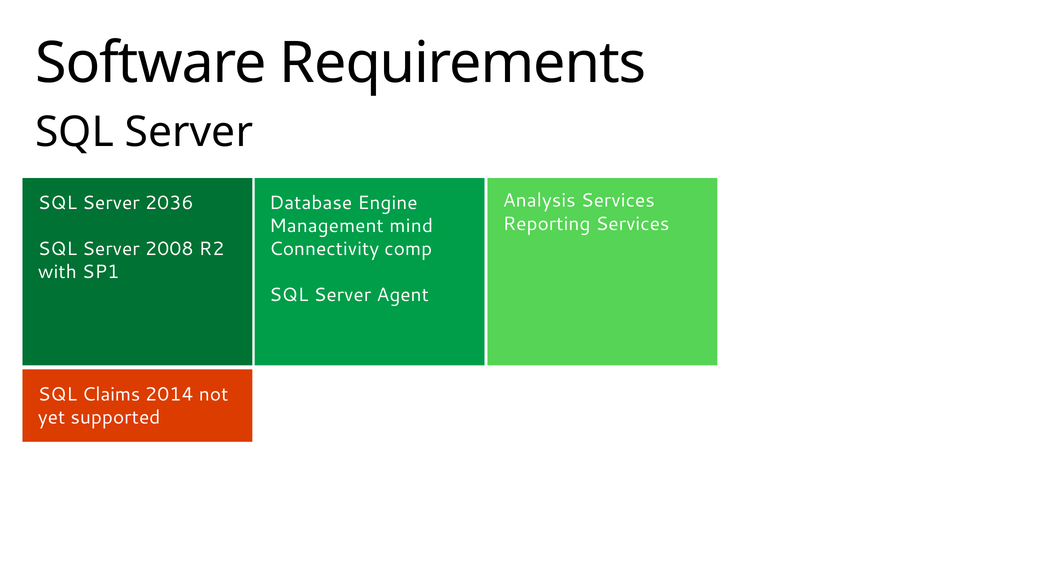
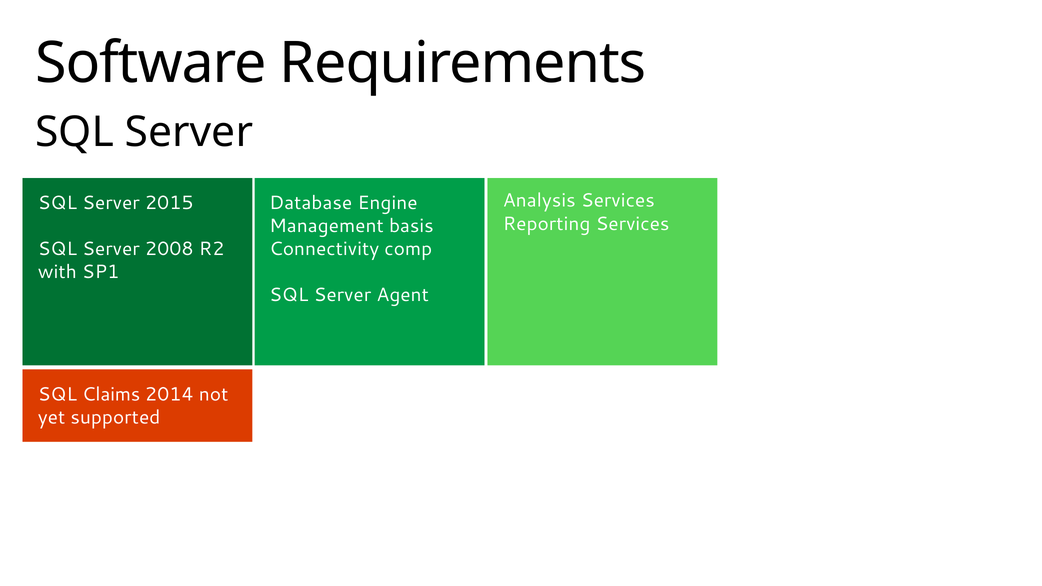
2036: 2036 -> 2015 (169, 203)
mind: mind -> basis (411, 226)
